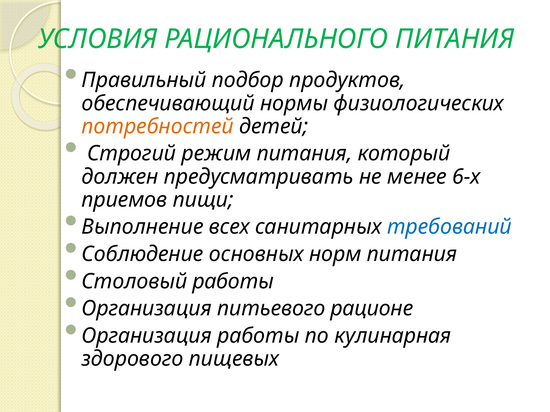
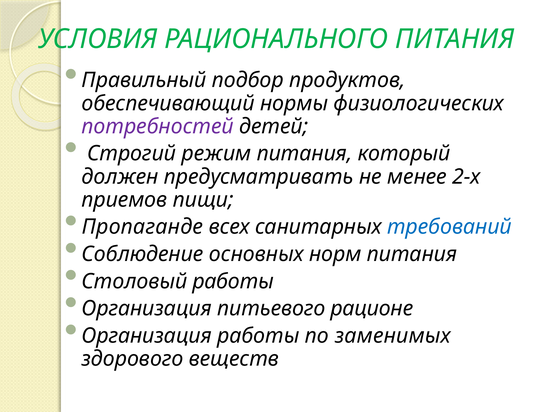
потребностей colour: orange -> purple (158, 127)
6-х: 6-х -> 2-х (466, 177)
Выполнение: Выполнение -> Пропаганде (142, 227)
кулинарная: кулинарная -> заменимых (393, 336)
пищевых: пищевых -> веществ (234, 359)
